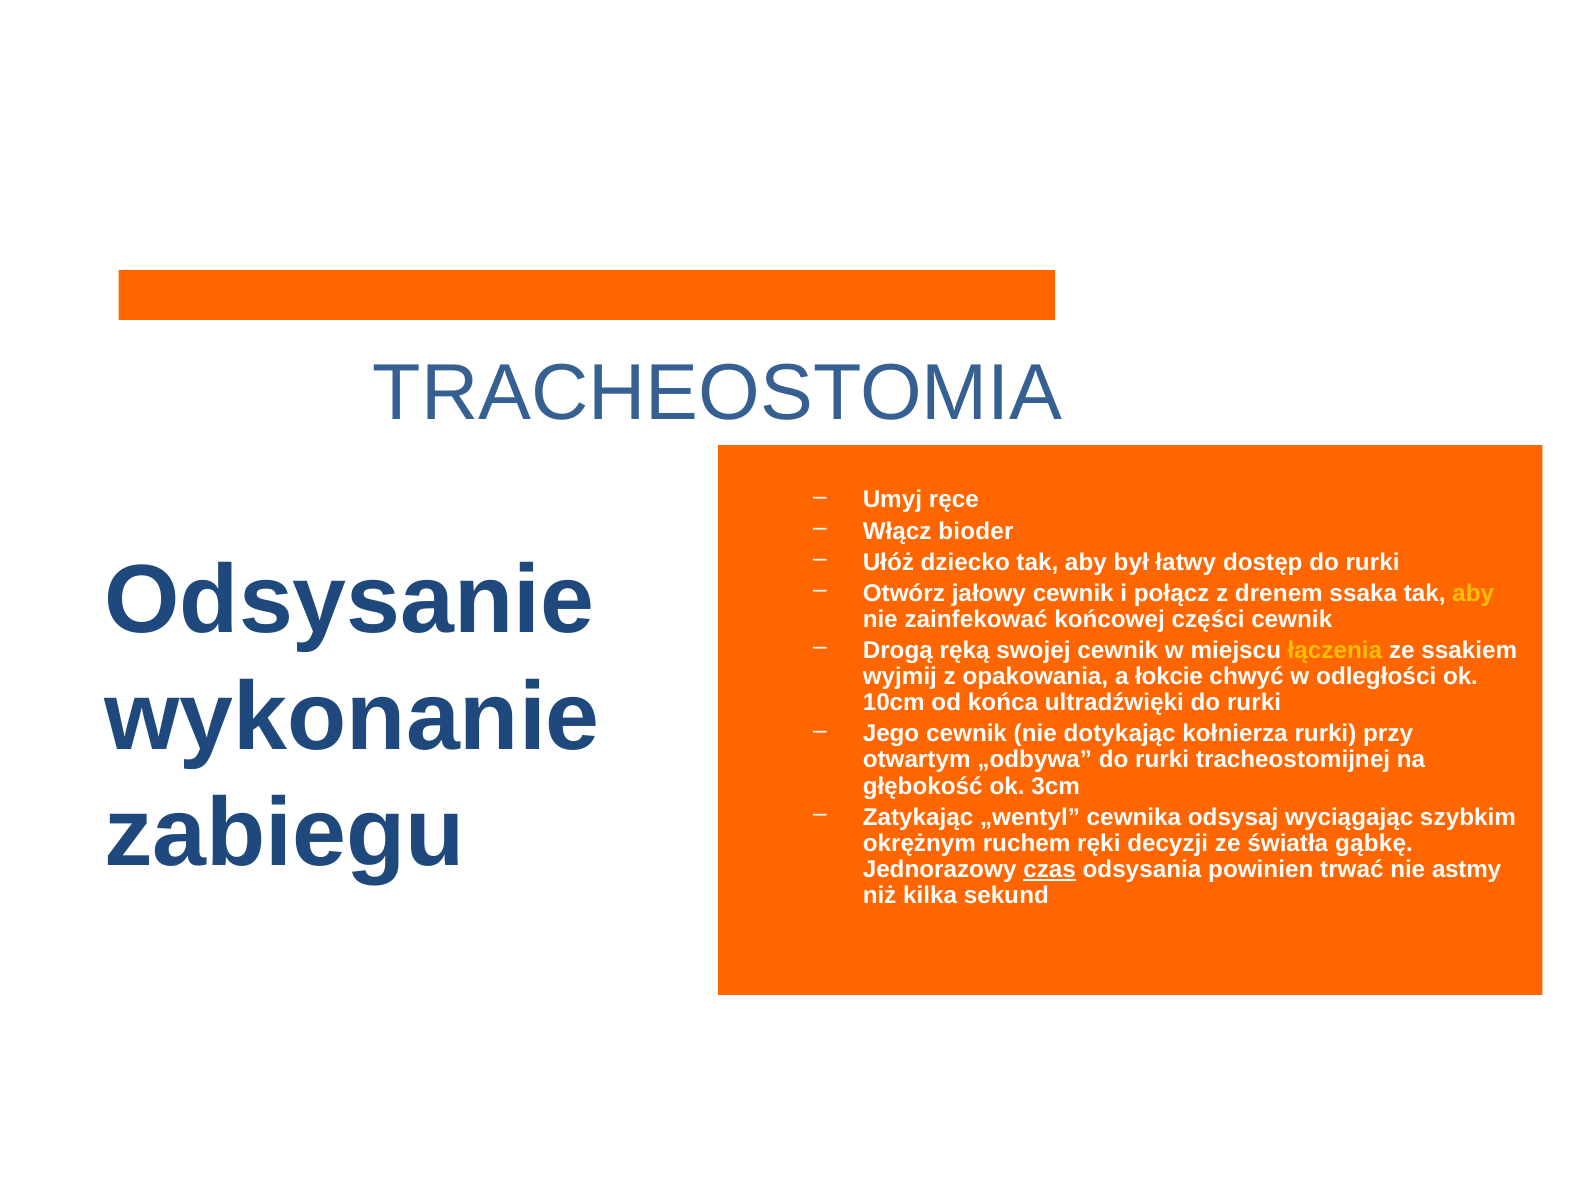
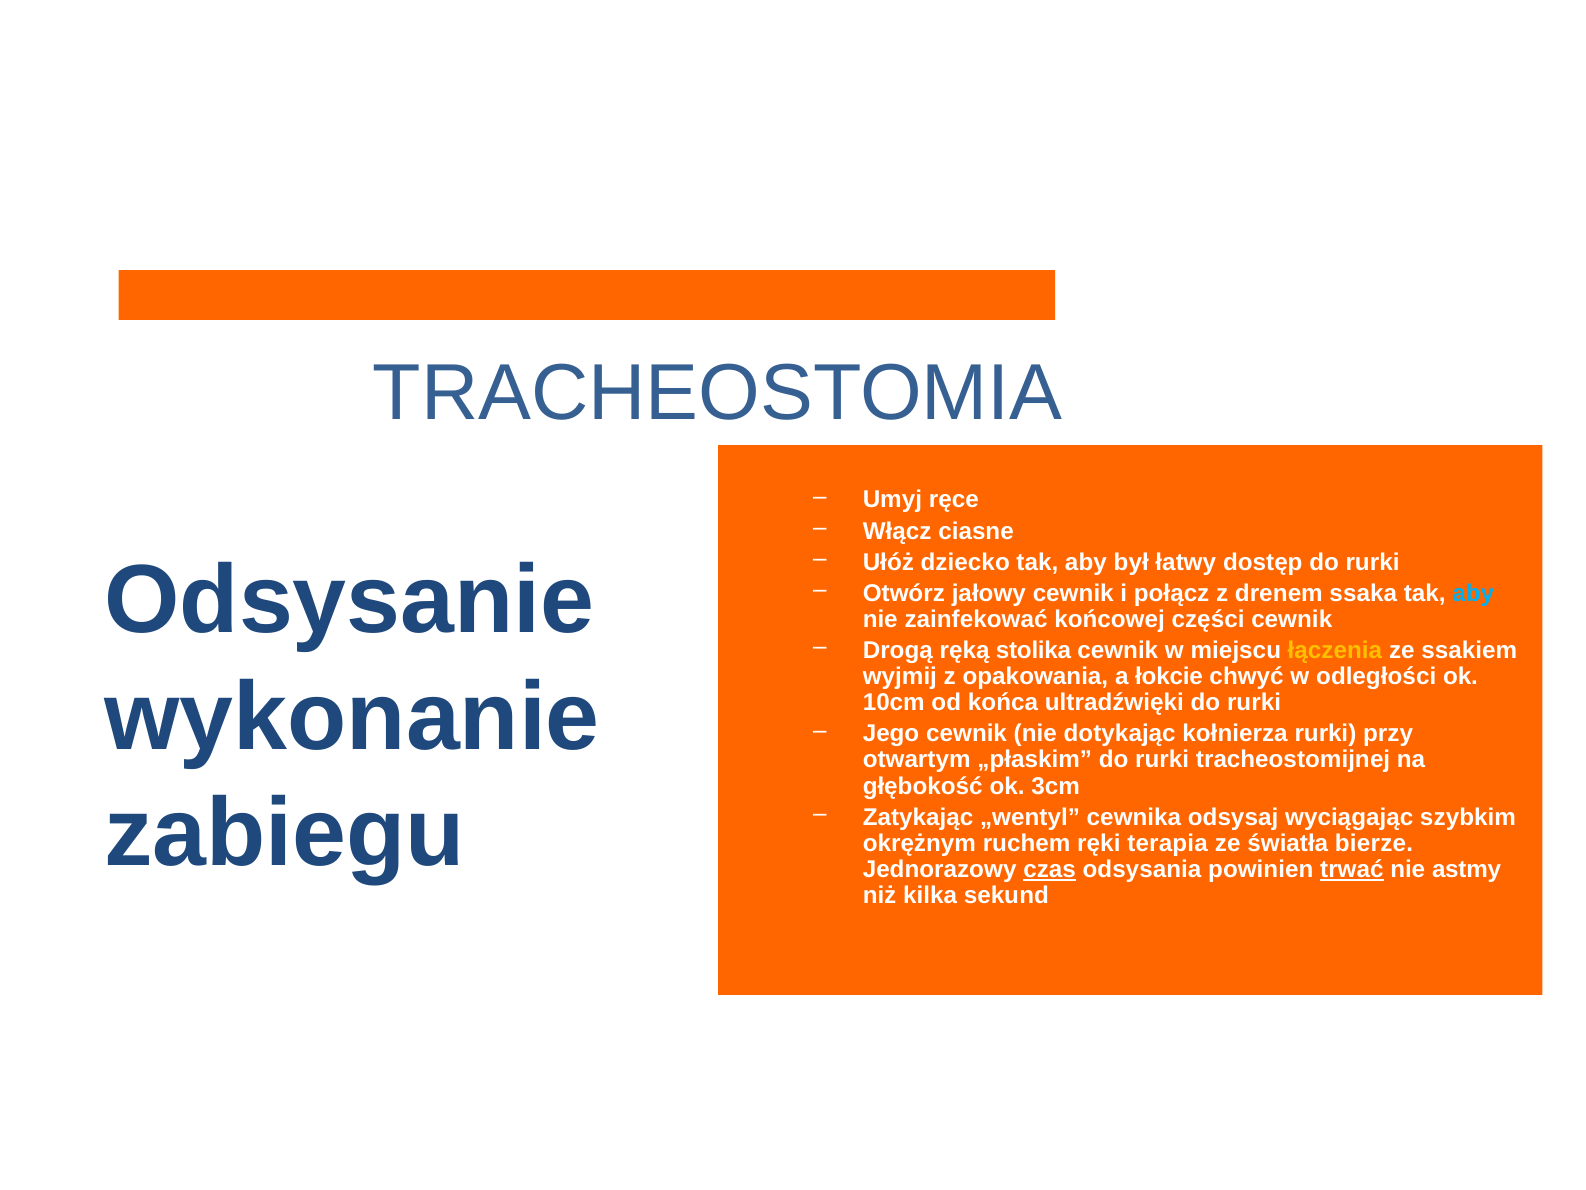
bioder: bioder -> ciasne (976, 531)
aby colour: yellow -> light blue (1473, 593)
swojej: swojej -> stolika (1034, 650)
„odbywa: „odbywa -> „płaskim (1035, 760)
decyzji: decyzji -> terapia (1168, 843)
gąbkę: gąbkę -> bierze (1374, 843)
trwać underline: none -> present (1352, 869)
